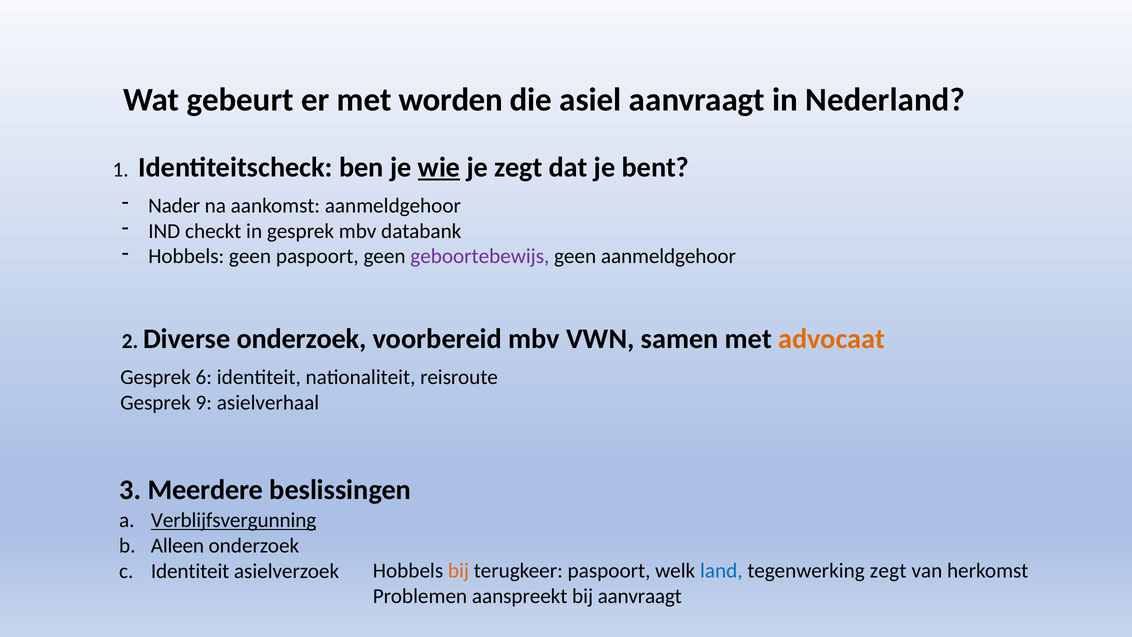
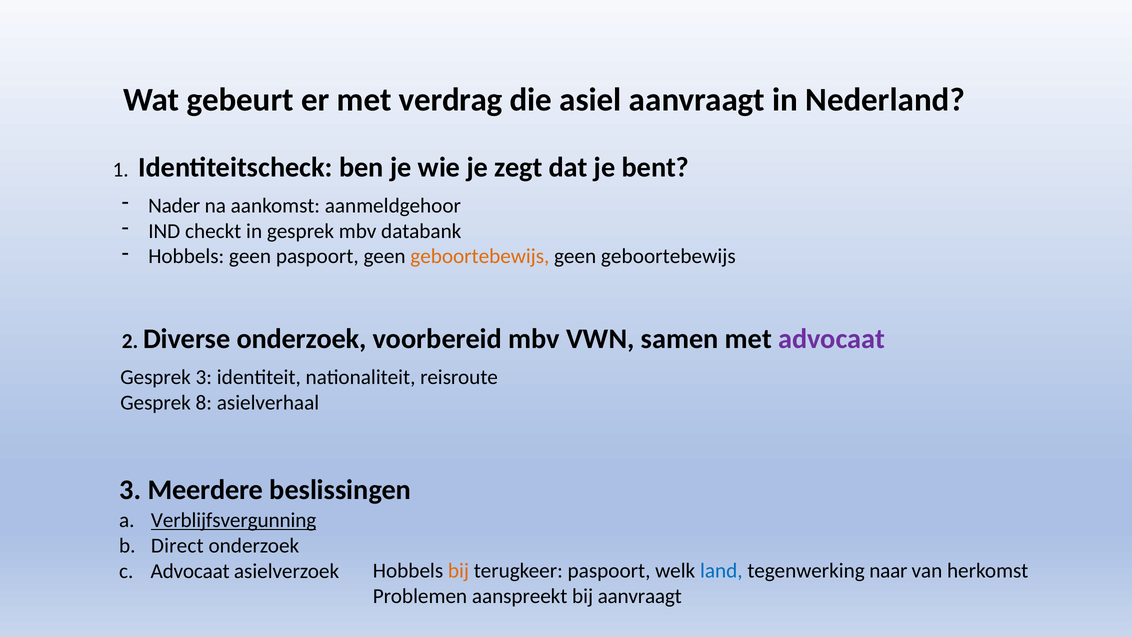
worden: worden -> verdrag (451, 100)
wie underline: present -> none (439, 167)
geboortebewijs colour: purple -> orange (480, 256)
aanmeldgehoor: aanmeldgehoor -> geboortebewijs (668, 256)
advocaat colour: orange -> purple (832, 339)
Gesprek 6: 6 -> 3 (204, 377)
9: 9 -> 8 (204, 402)
Alleen: Alleen -> Direct (177, 546)
Identiteit: Identiteit -> Advocaat (190, 571)
tegenwerking zegt: zegt -> naar (888, 570)
